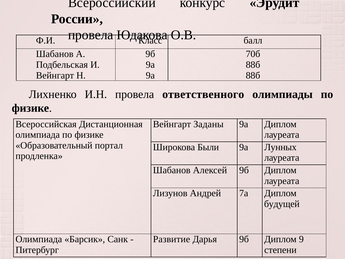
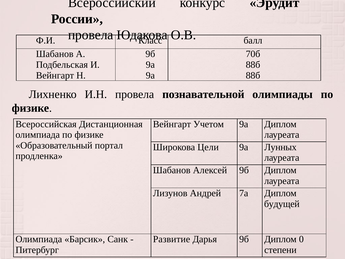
ответственного: ответственного -> познавательной (203, 94)
Заданы: Заданы -> Учетом (209, 124)
Были: Были -> Цели (208, 147)
9: 9 -> 0 (301, 239)
